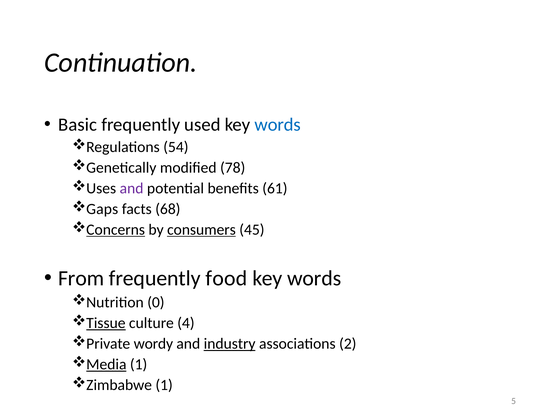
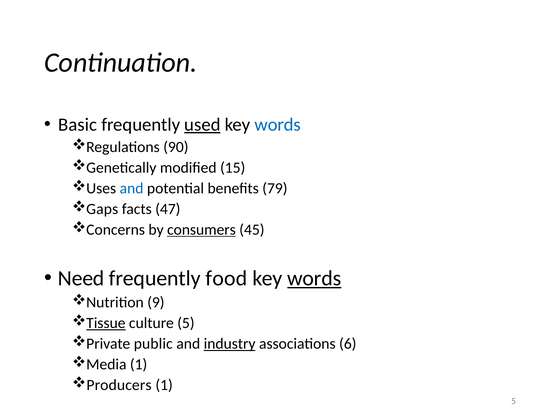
used underline: none -> present (202, 125)
54: 54 -> 90 (176, 147)
78: 78 -> 15 (233, 168)
and colour: purple -> blue (132, 188)
61: 61 -> 79 (275, 188)
68: 68 -> 47 (168, 209)
Concerns underline: present -> none (116, 230)
From: From -> Need (81, 278)
words underline: none -> present (314, 278)
0: 0 -> 9 (156, 302)
culture 4: 4 -> 5 (186, 323)
wordy: wordy -> public (153, 344)
2: 2 -> 6 (348, 344)
Media underline: present -> none (106, 364)
Zimbabwe: Zimbabwe -> Producers (119, 385)
